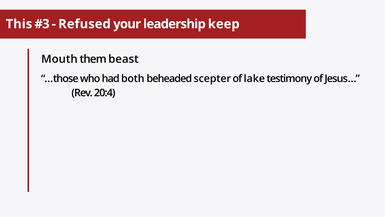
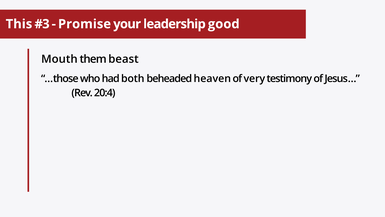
Refused: Refused -> Promise (84, 24)
keep: keep -> good (224, 24)
scepter: scepter -> heaven (212, 79)
lake: lake -> very (254, 79)
